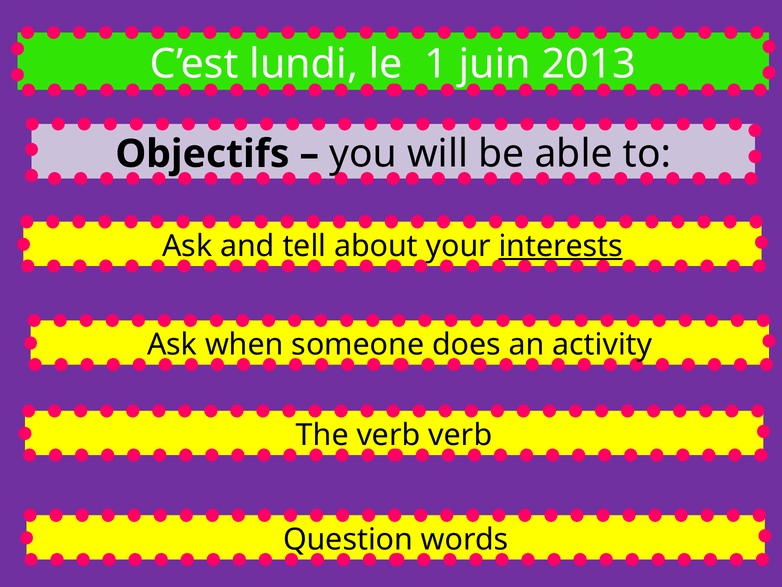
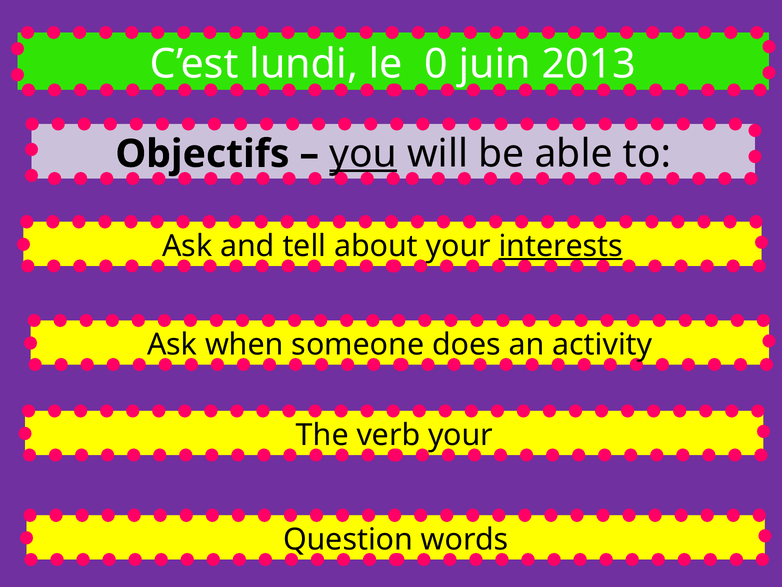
1: 1 -> 0 (436, 64)
you underline: none -> present (363, 154)
verb verb: verb -> your (460, 435)
